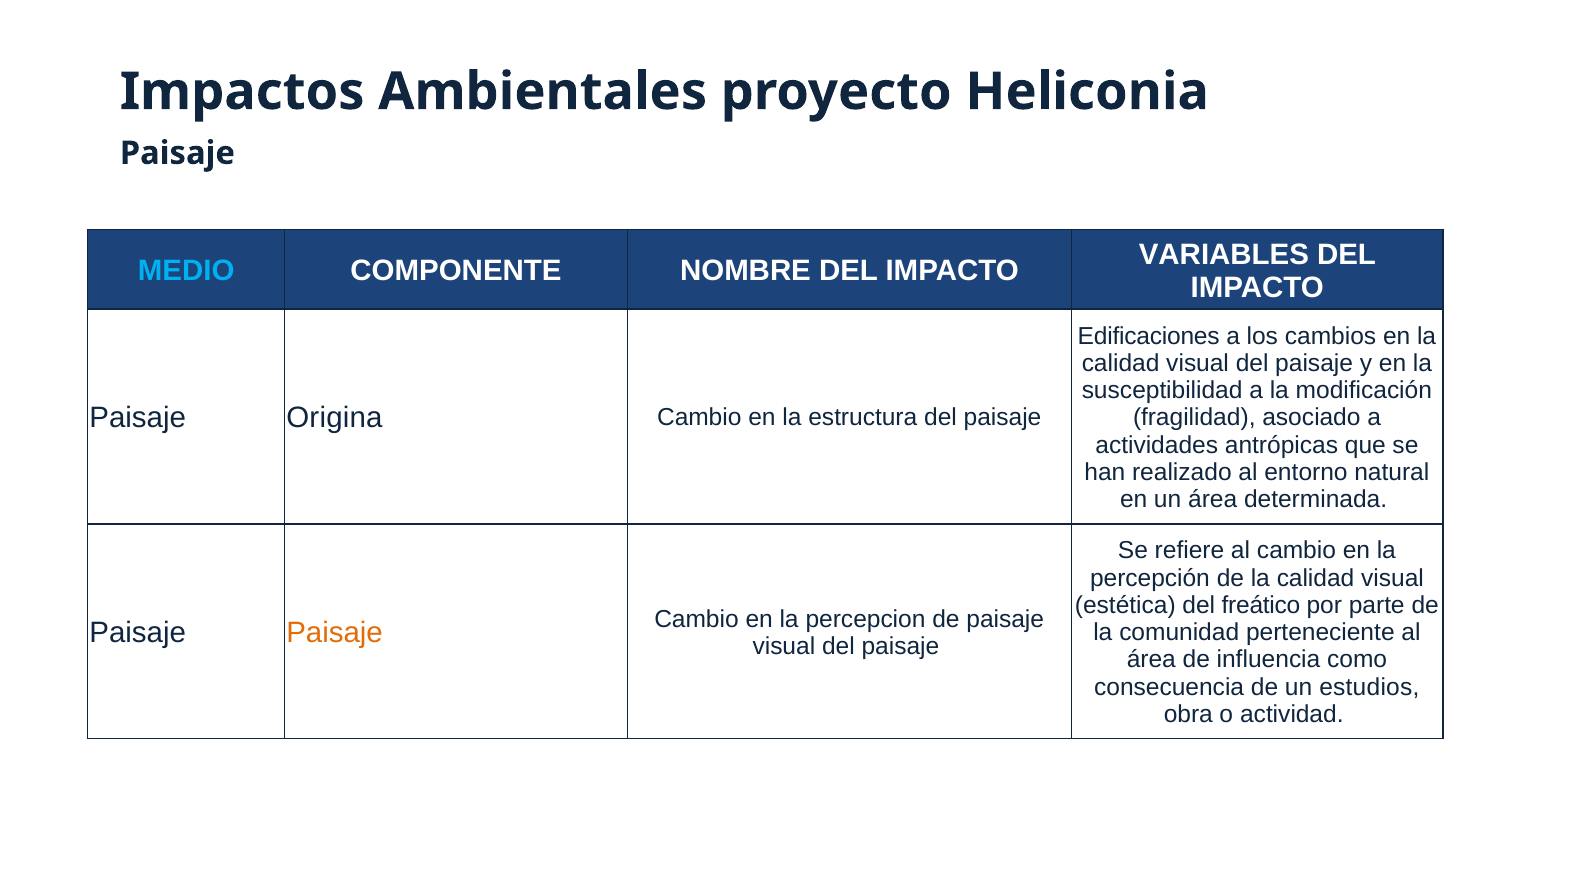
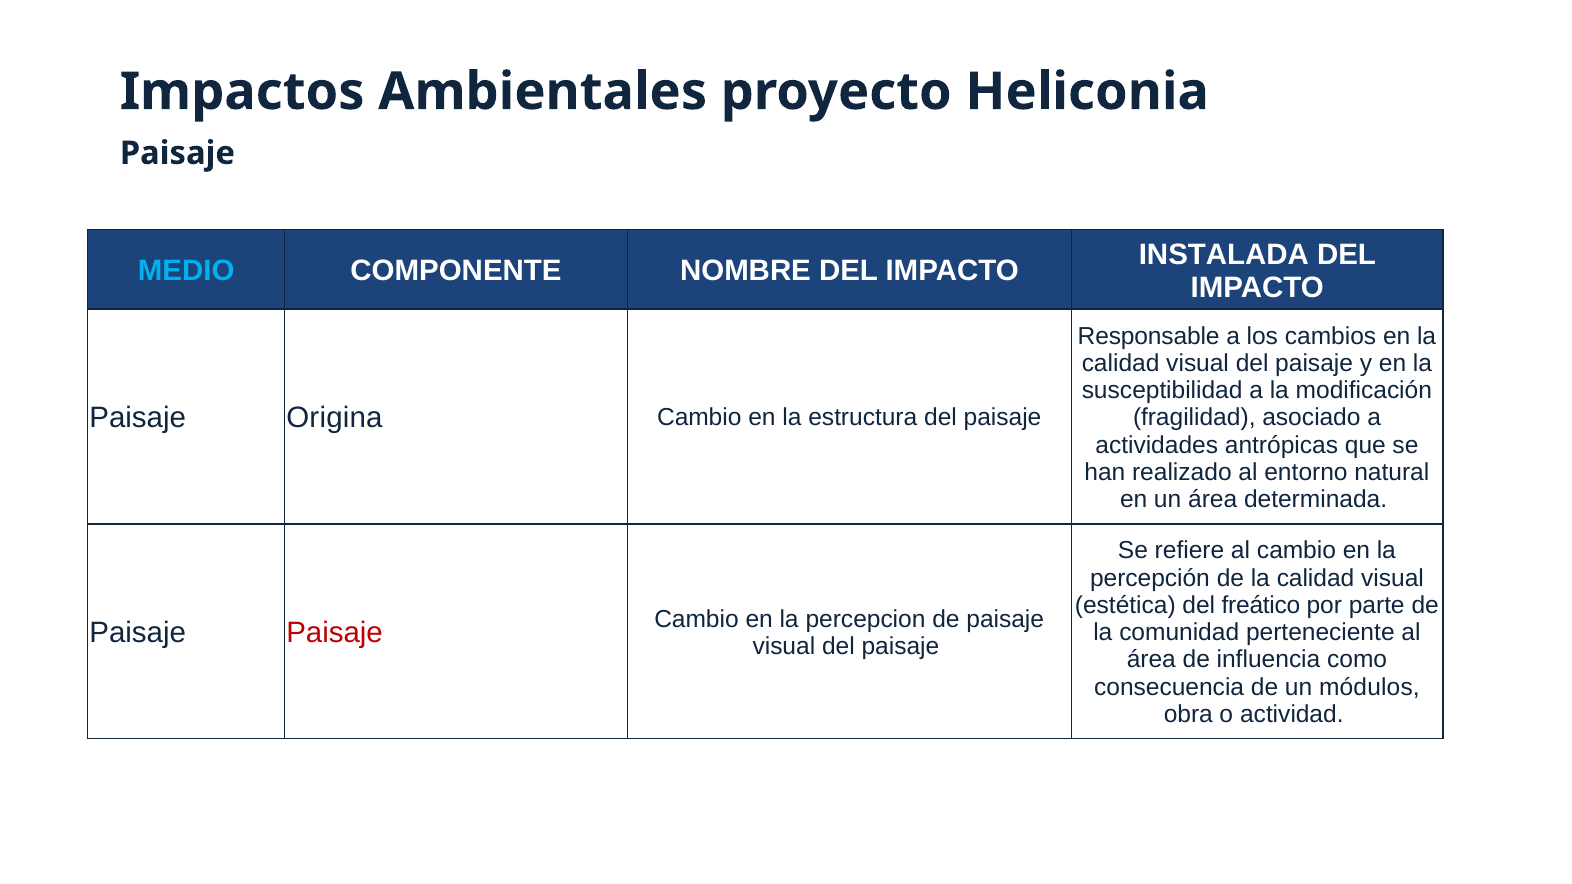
VARIABLES: VARIABLES -> INSTALADA (1224, 254)
Edificaciones: Edificaciones -> Responsable (1149, 336)
Paisaje colour: orange -> red (335, 633)
estudios: estudios -> módulos (1369, 687)
